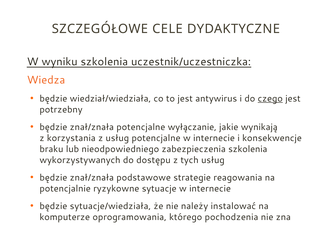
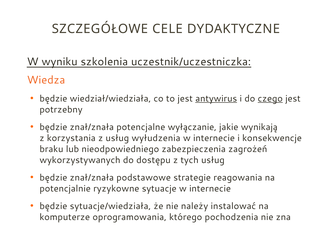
antywirus underline: none -> present (216, 99)
usług potencjalne: potencjalne -> wyłudzenia (156, 138)
zabezpieczenia szkolenia: szkolenia -> zagrożeń (248, 149)
